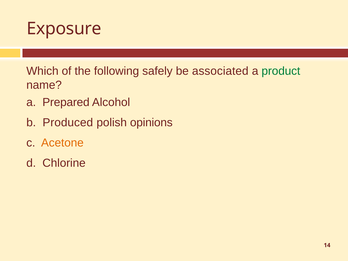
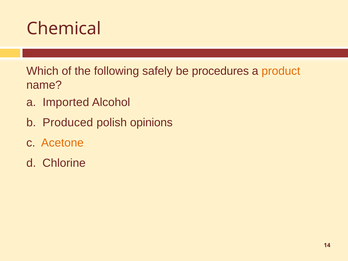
Exposure: Exposure -> Chemical (64, 29)
associated: associated -> procedures (220, 71)
product colour: green -> orange (281, 71)
Prepared: Prepared -> Imported (66, 102)
